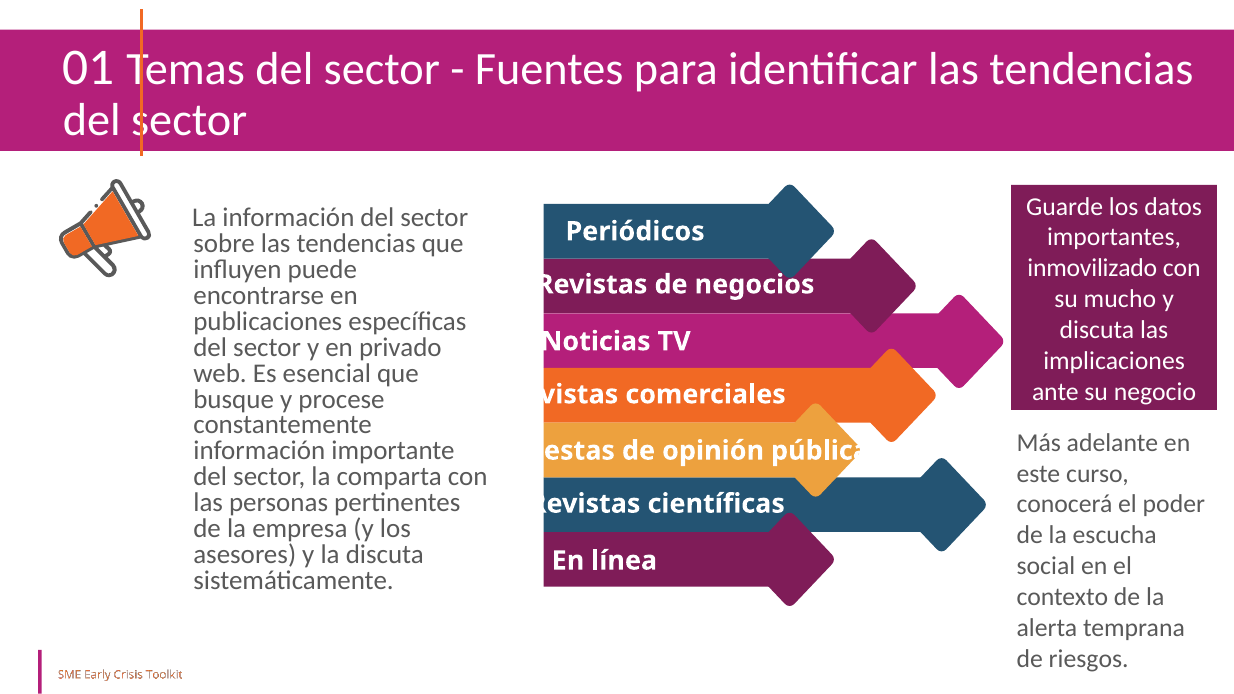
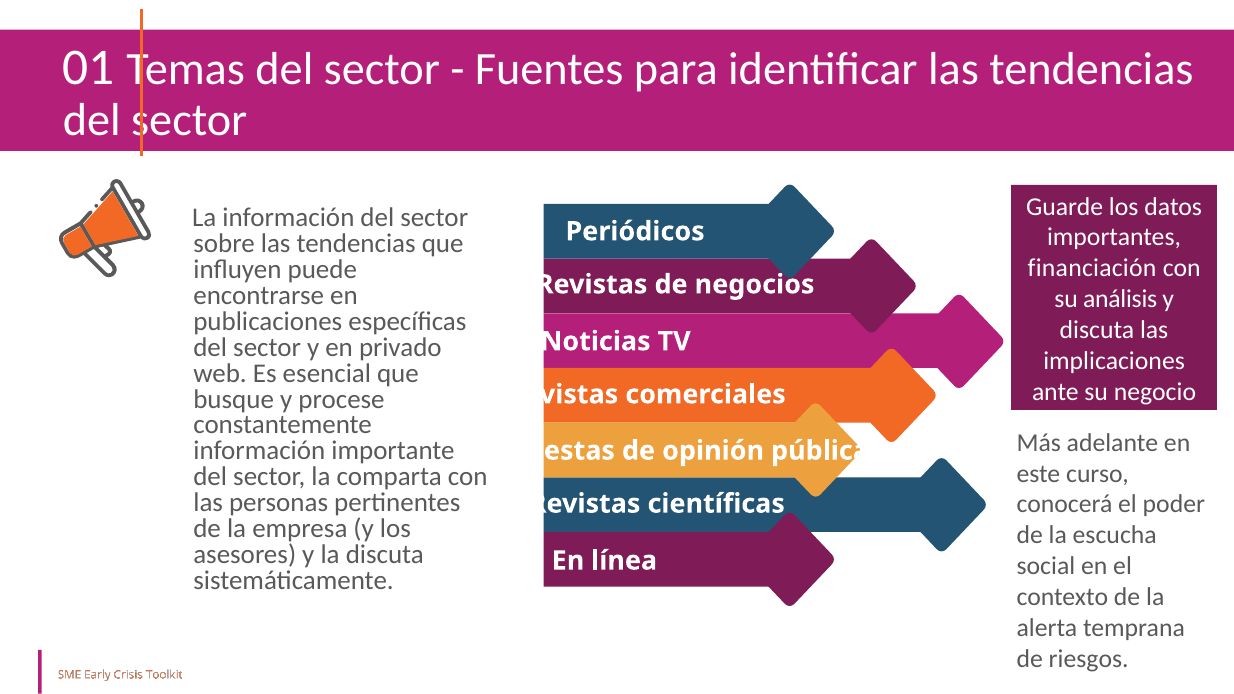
inmovilizado: inmovilizado -> financiación (1092, 268)
mucho: mucho -> análisis (1120, 299)
